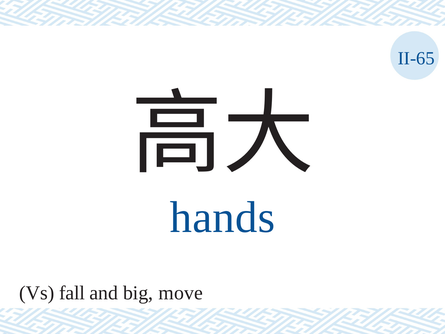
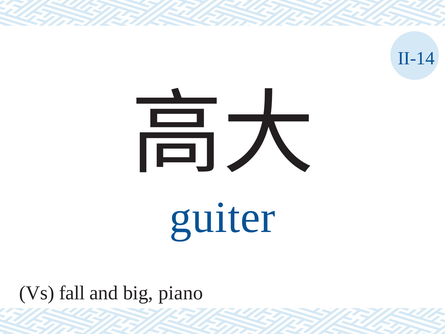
II-65: II-65 -> II-14 (416, 58)
hands: hands -> guiter (222, 217)
move: move -> piano (181, 293)
